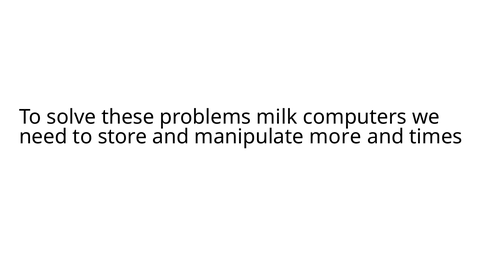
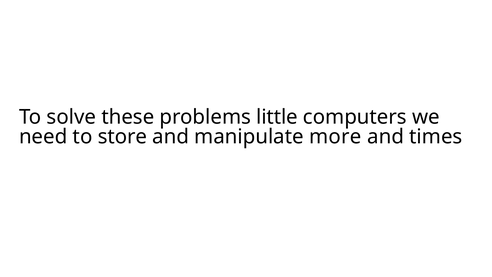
milk: milk -> little (277, 117)
